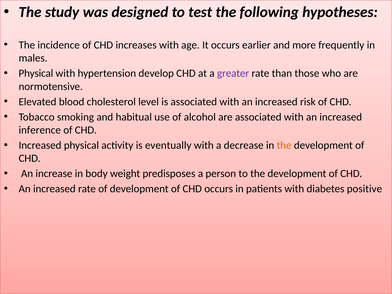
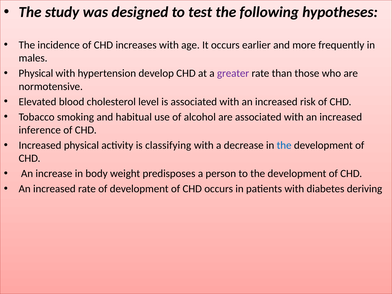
eventually: eventually -> classifying (168, 145)
the colour: orange -> blue (284, 145)
positive: positive -> deriving (365, 189)
